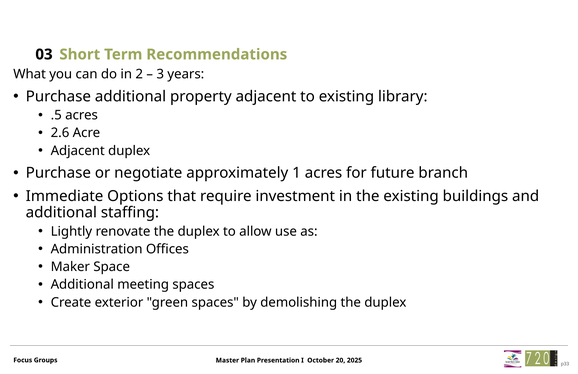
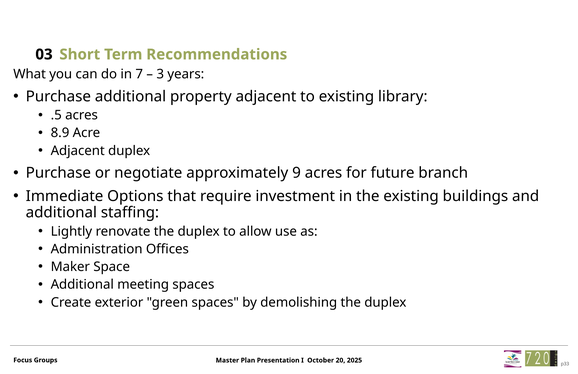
2: 2 -> 7 (139, 74)
2.6: 2.6 -> 8.9 (60, 133)
1: 1 -> 9 (297, 173)
